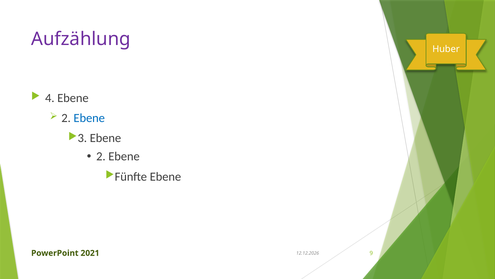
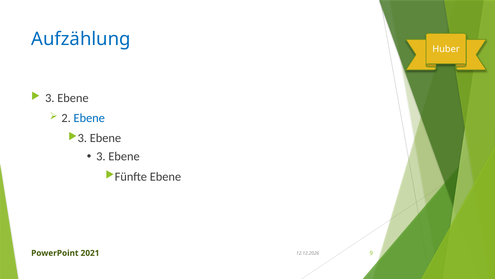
Aufzählung colour: purple -> blue (81, 39)
4: 4 -> 3 (50, 98)
2: 2 -> 3 (101, 156)
